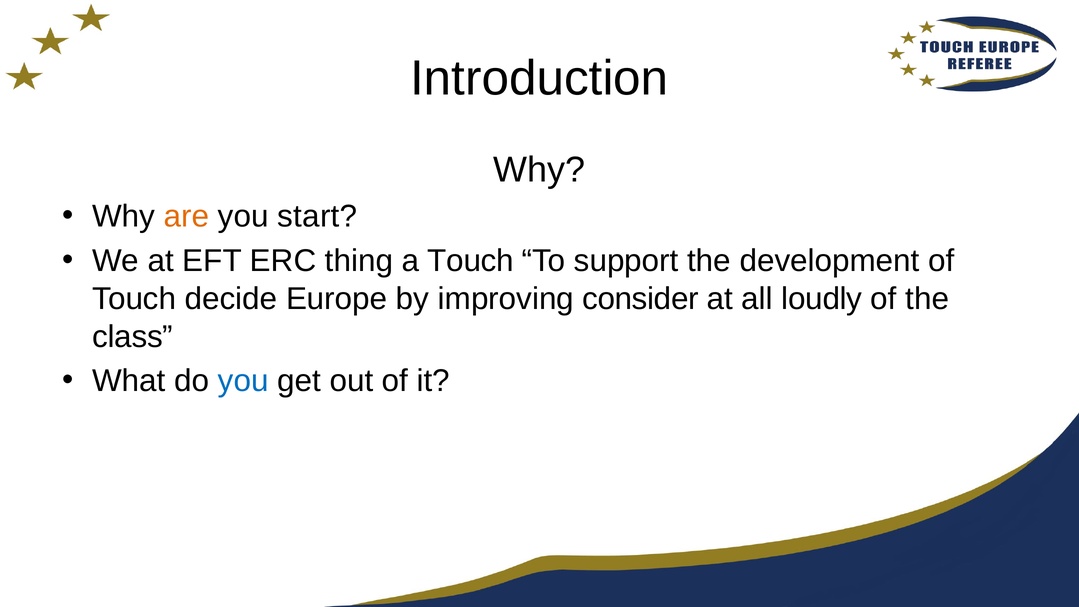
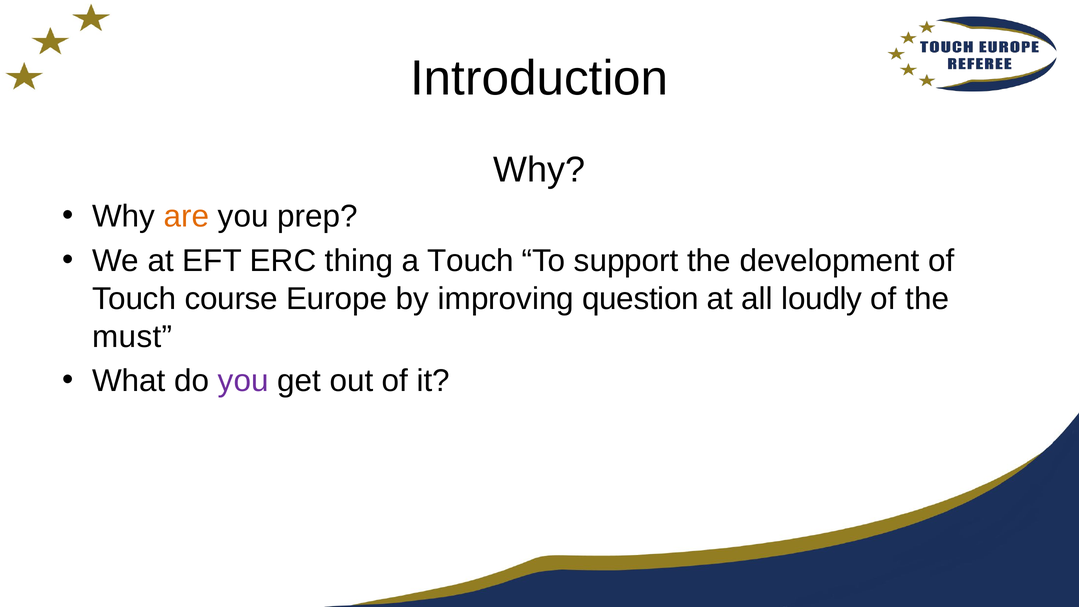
start: start -> prep (317, 217)
decide: decide -> course (231, 299)
consider: consider -> question (640, 299)
class: class -> must (132, 337)
you colour: blue -> purple (243, 381)
